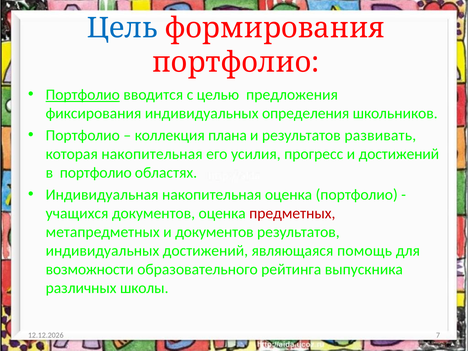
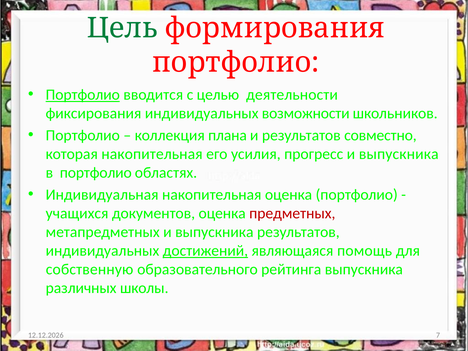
Цель colour: blue -> green (122, 28)
предложения: предложения -> деятельности (292, 95)
определения: определения -> возможности (306, 113)
развивать: развивать -> совместно (380, 135)
прогресс и достижений: достижений -> выпускника (399, 154)
метапредметных и документов: документов -> выпускника (214, 232)
достижений underline: none -> present (205, 251)
возможности: возможности -> собственную (90, 269)
